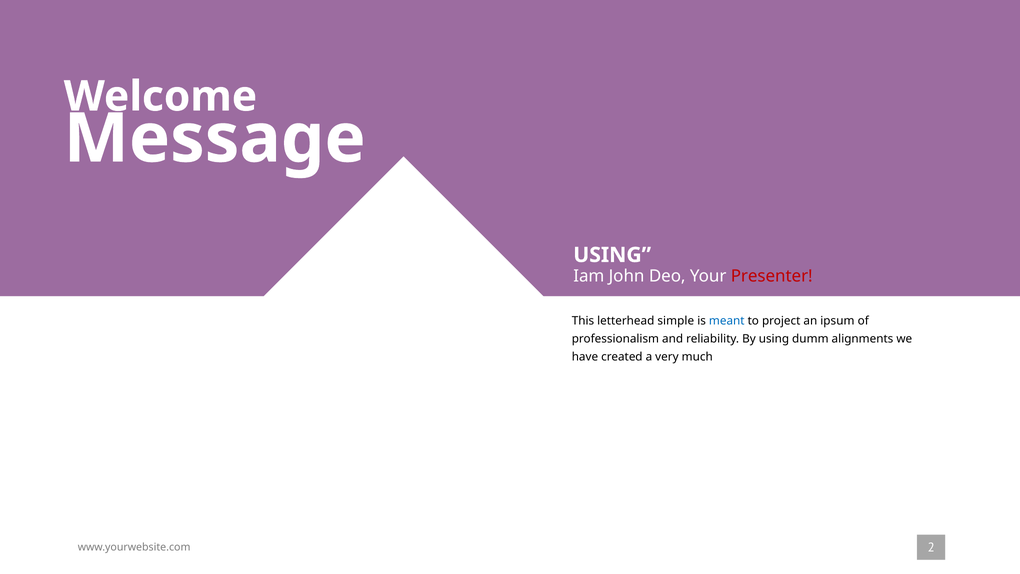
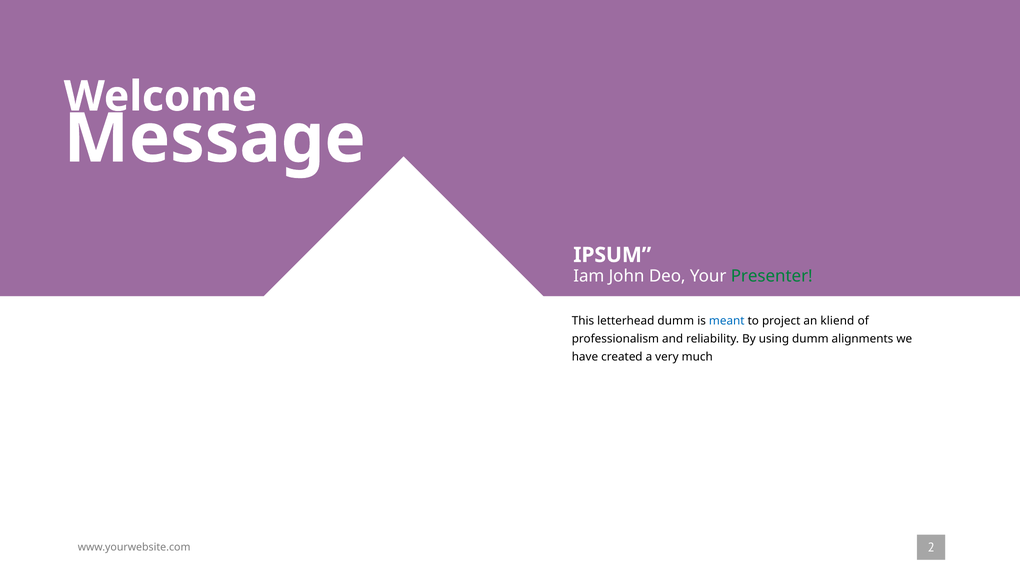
USING: USING -> IPSUM (612, 255)
Presenter colour: red -> green (772, 276)
letterhead simple: simple -> dumm (676, 321)
ipsum: ipsum -> kliend (837, 321)
